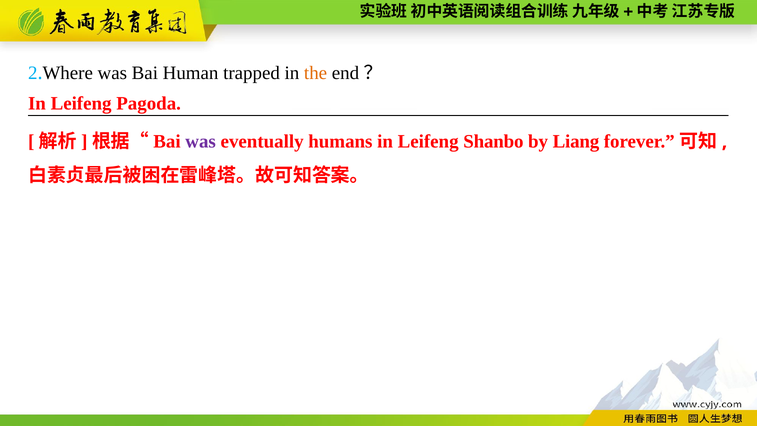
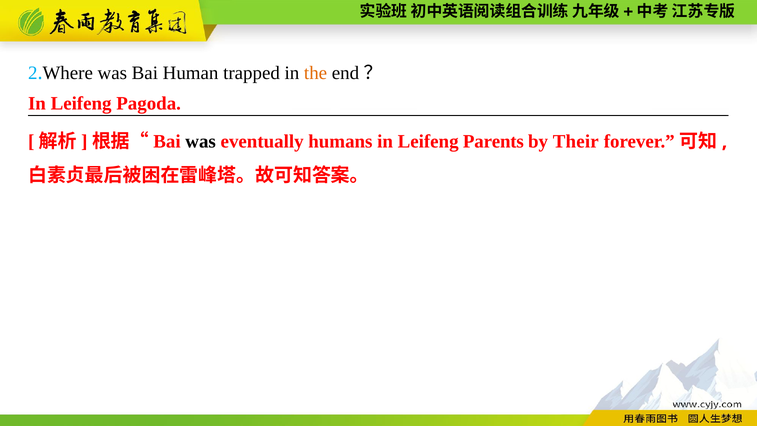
was colour: purple -> black (201, 141)
Shanbo: Shanbo -> Parents (493, 141)
Liang: Liang -> Their (576, 141)
